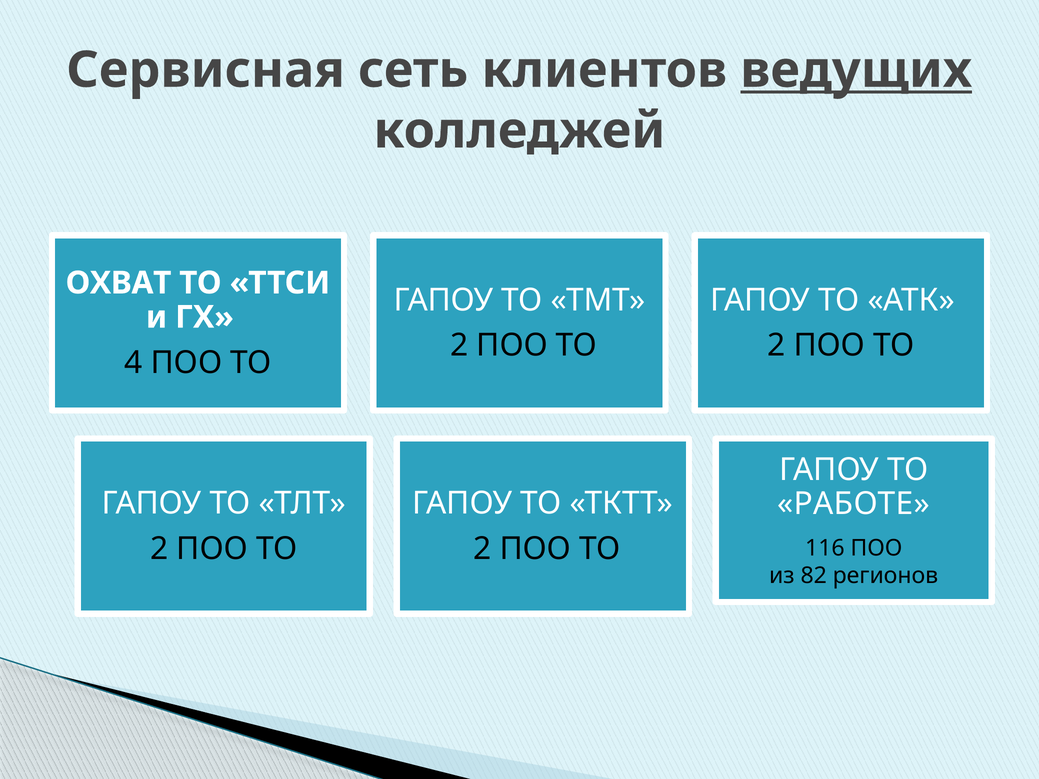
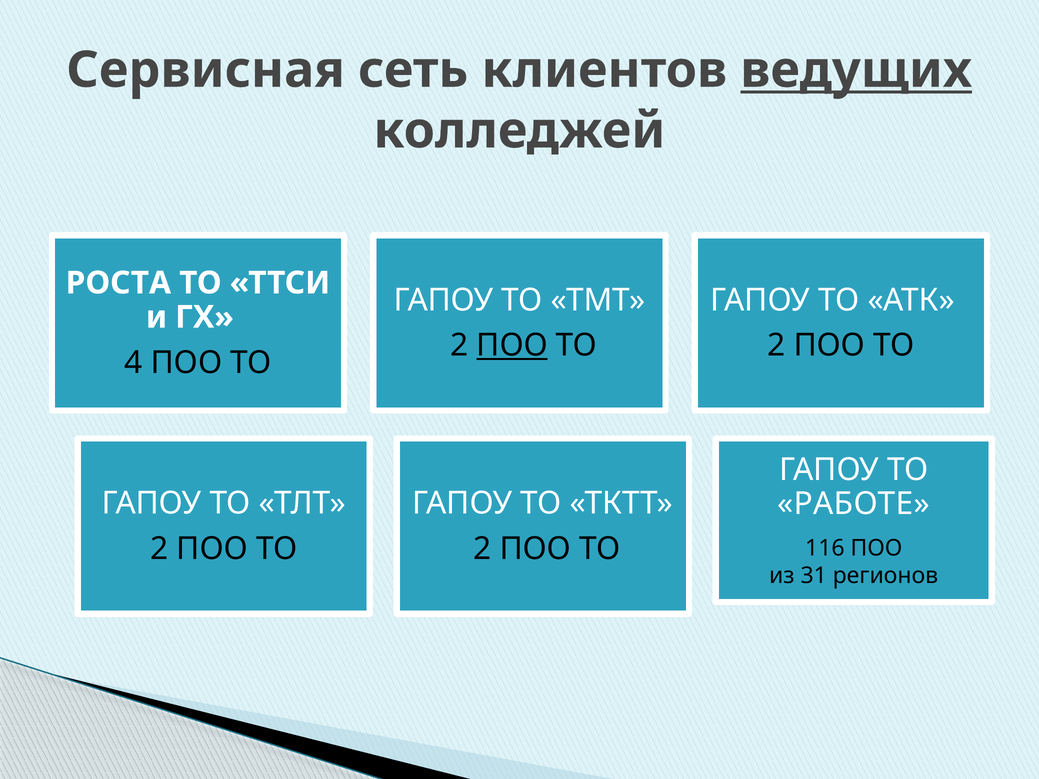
ОХВАТ: ОХВАТ -> РОСТА (118, 283)
ПОО underline: none -> present (512, 346)
82: 82 -> 31 (814, 576)
